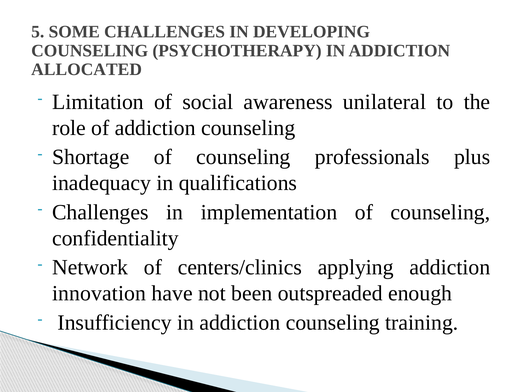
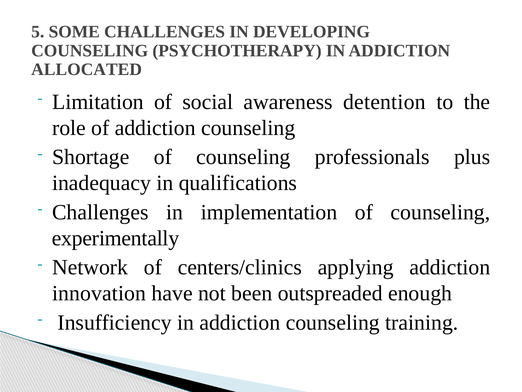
unilateral: unilateral -> detention (384, 102)
confidentiality: confidentiality -> experimentally (116, 238)
